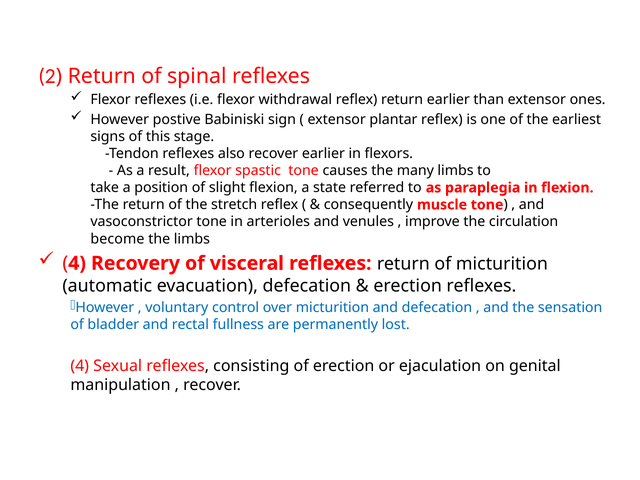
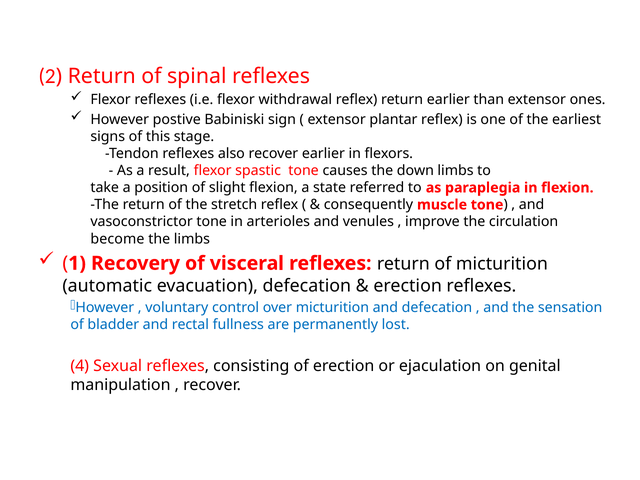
many: many -> down (415, 171)
4: 4 -> 1 (77, 263)
